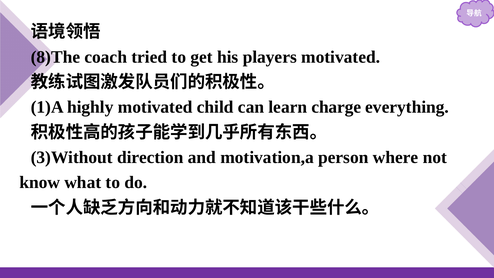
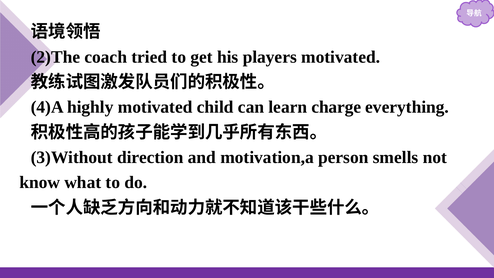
8)The: 8)The -> 2)The (55, 57)
1)A: 1)A -> 4)A (47, 107)
where: where -> smells (396, 157)
